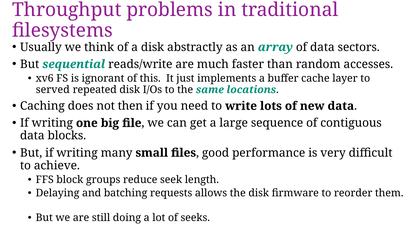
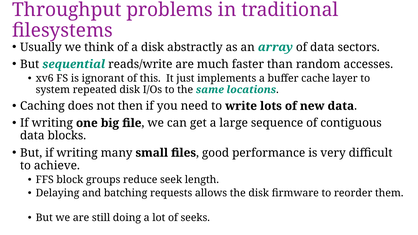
served: served -> system (53, 90)
